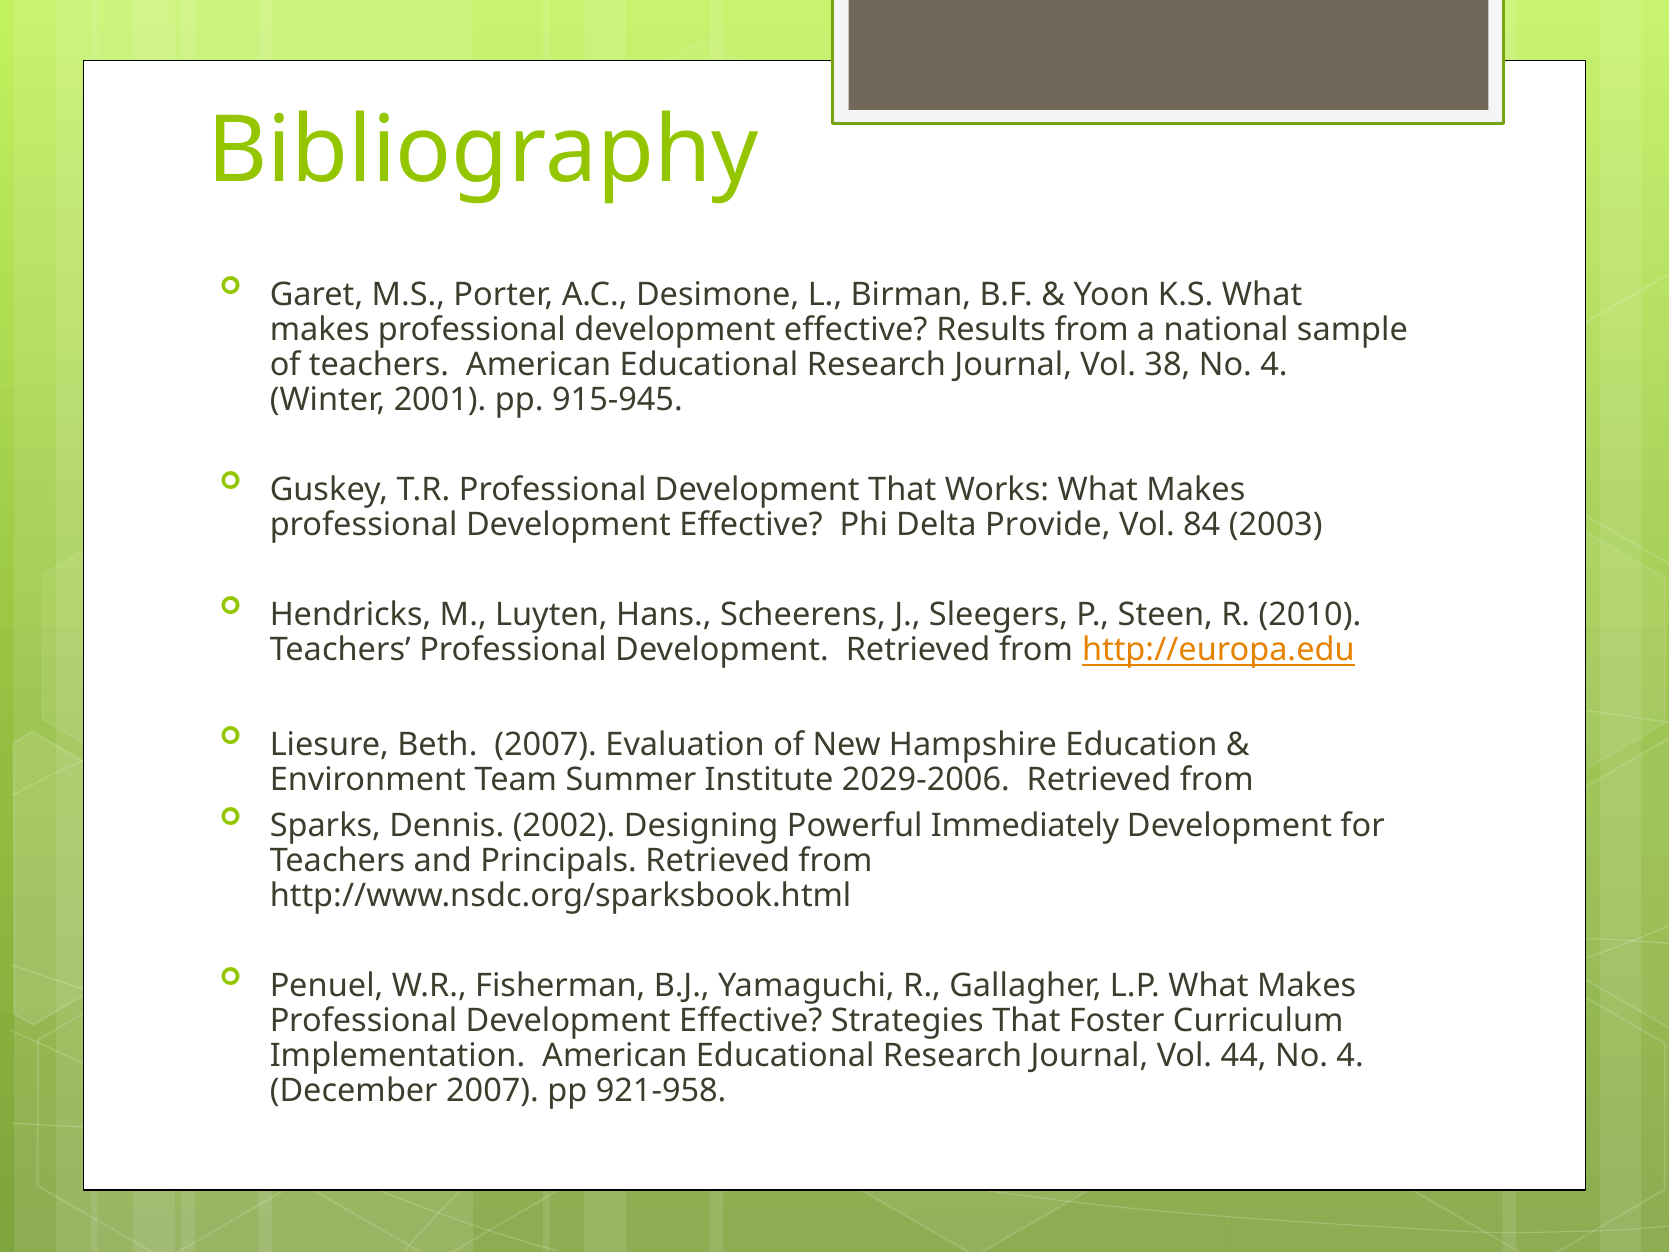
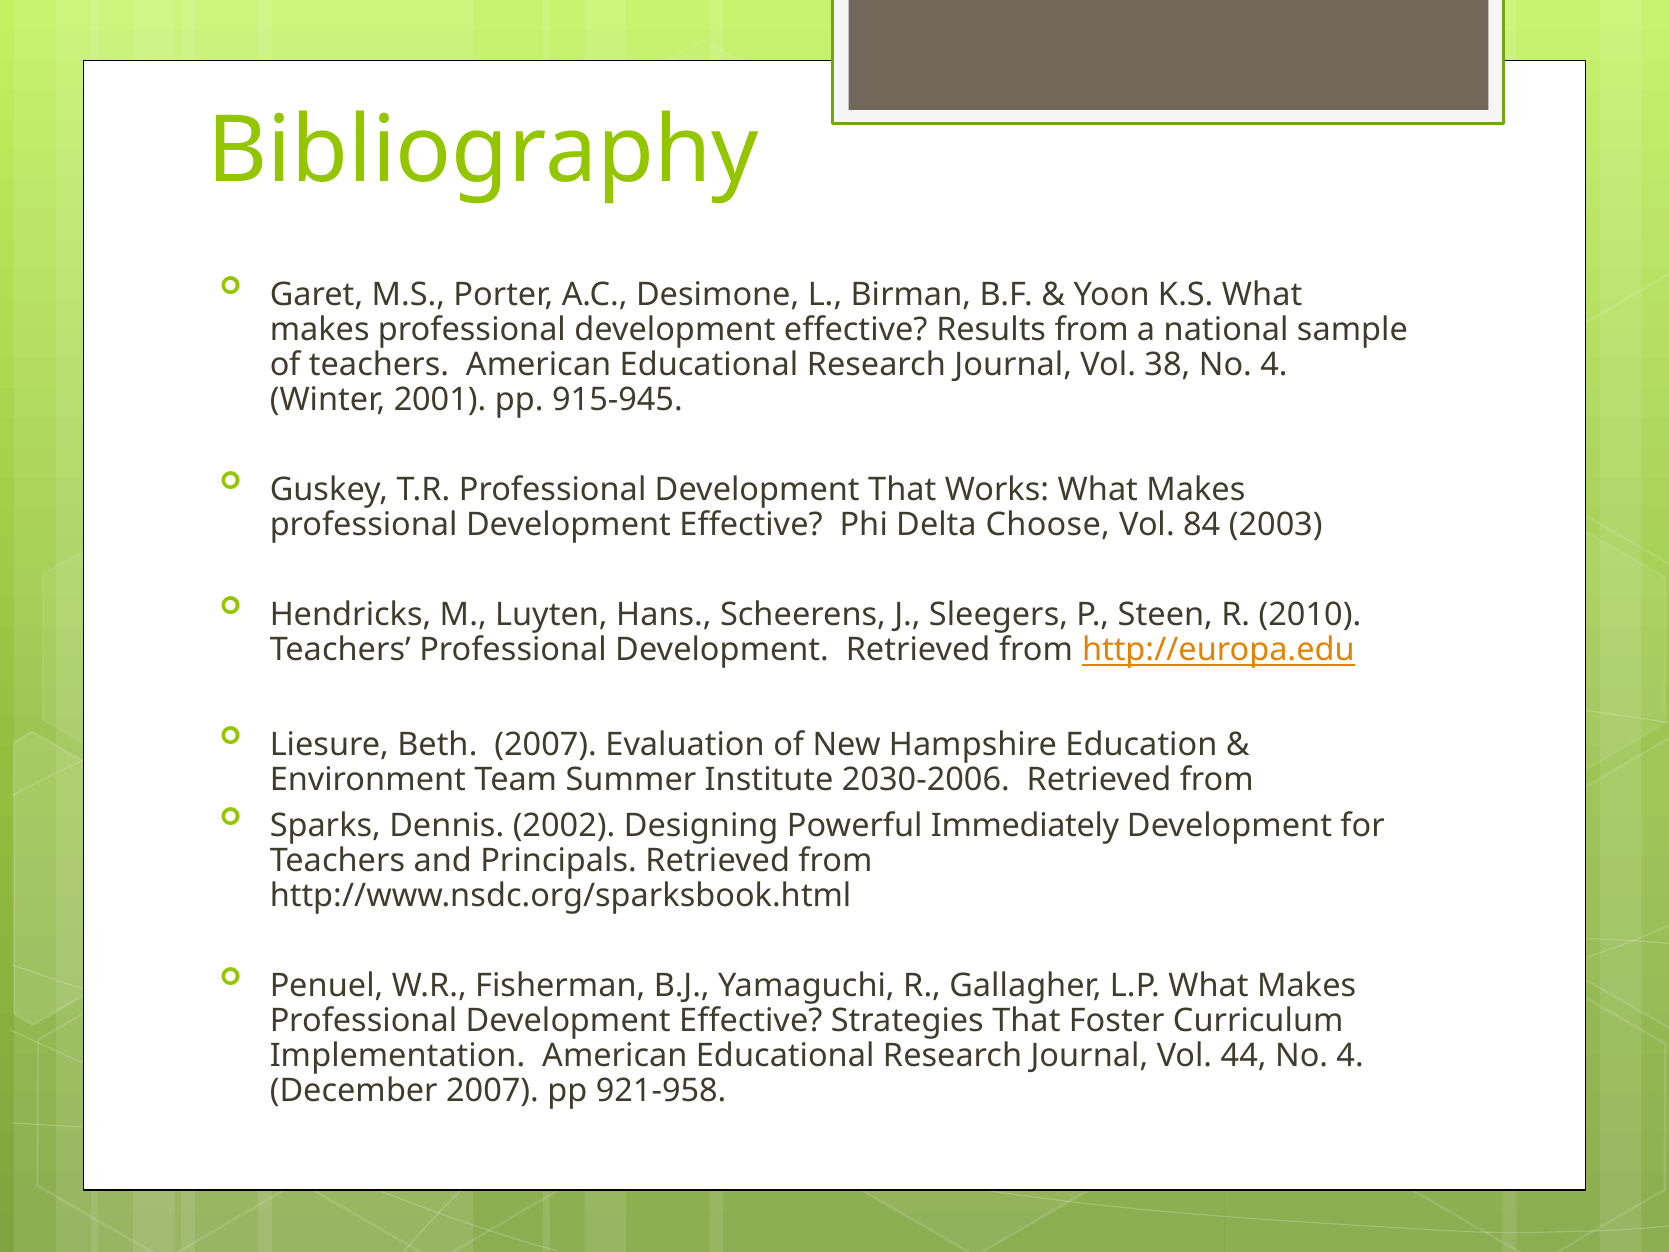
Provide: Provide -> Choose (1048, 525)
2029-2006: 2029-2006 -> 2030-2006 (926, 780)
